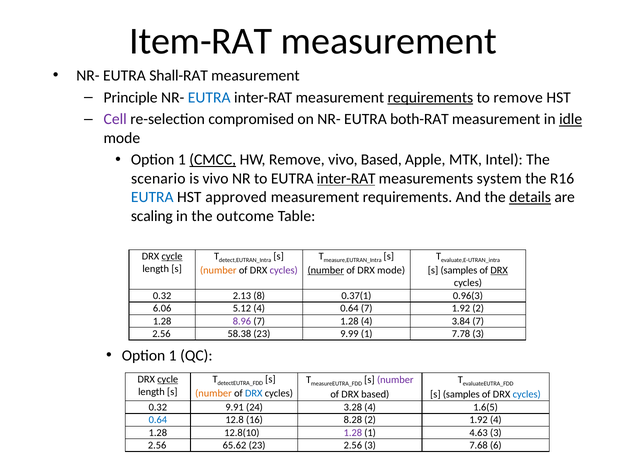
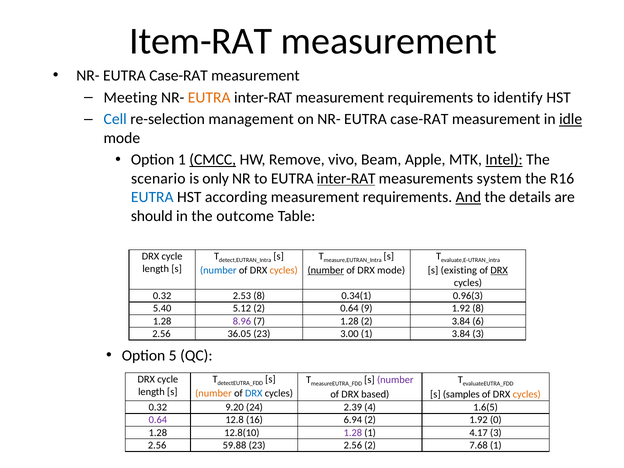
Shall-RAT: Shall-RAT -> Case-RAT (179, 76)
Principle: Principle -> Meeting (130, 97)
EUTRA colour: blue -> orange (209, 97)
requirements underline: present -> none (430, 97)
to remove: remove -> identify (518, 97)
Cell colour: purple -> blue (115, 119)
compromised: compromised -> management (251, 119)
on NR- EUTRA both-RAT: both-RAT -> case-RAT (419, 119)
vivo Based: Based -> Beam (381, 160)
Intel underline: none -> present (504, 160)
is vivo: vivo -> only (216, 179)
approved: approved -> according (236, 197)
And underline: none -> present (468, 197)
details underline: present -> none (530, 197)
scaling: scaling -> should (152, 216)
cycle underline: present -> none (172, 256)
number colour: orange -> blue (218, 270)
cycles colour: purple -> orange (284, 270)
samples: samples -> existing (459, 270)
2.13: 2.13 -> 2.53 (242, 296)
0.37(1: 0.37(1 -> 0.34(1 (356, 296)
6.06: 6.06 -> 5.40 (162, 308)
5.12 4: 4 -> 2 (259, 308)
0.64 7: 7 -> 9 (367, 308)
1.92 2: 2 -> 8 (478, 308)
1.28 4: 4 -> 2 (367, 321)
3.84 7: 7 -> 6 (478, 321)
58.38: 58.38 -> 36.05 (239, 334)
9.99: 9.99 -> 3.00 (349, 334)
1 7.78: 7.78 -> 3.84 (461, 334)
1: 1 -> 5 (173, 355)
cycle underline: present -> none (168, 379)
cycles colour: blue -> orange (527, 395)
9.91: 9.91 -> 9.20 (235, 407)
3.28: 3.28 -> 2.39 (353, 407)
0.64 colour: blue -> purple (158, 420)
8.28: 8.28 -> 6.94 (353, 420)
1.92 4: 4 -> 0 (496, 420)
4.63: 4.63 -> 4.17 (479, 433)
65.62: 65.62 -> 59.88 (235, 445)
2.56 3: 3 -> 2 (370, 445)
7.68 6: 6 -> 1 (496, 445)
